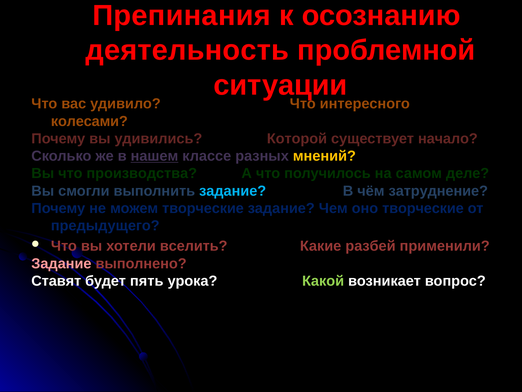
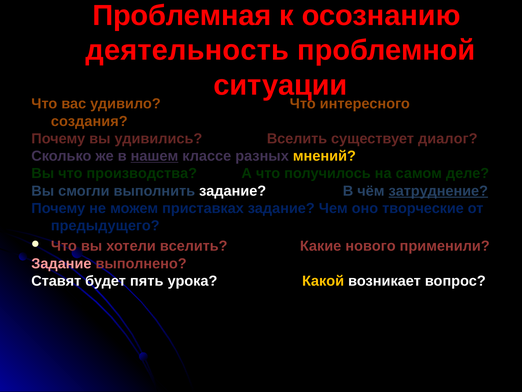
Препинания: Препинания -> Проблемная (182, 16)
колесами: колесами -> создания (89, 121)
удивились Которой: Которой -> Вселить (297, 138)
начало: начало -> диалог (448, 138)
задание colour: light blue -> white (233, 191)
затруднение underline: none -> present (438, 191)
можем творческие: творческие -> приставках (203, 208)
разбей: разбей -> нового (371, 246)
Какой colour: light green -> yellow (323, 281)
